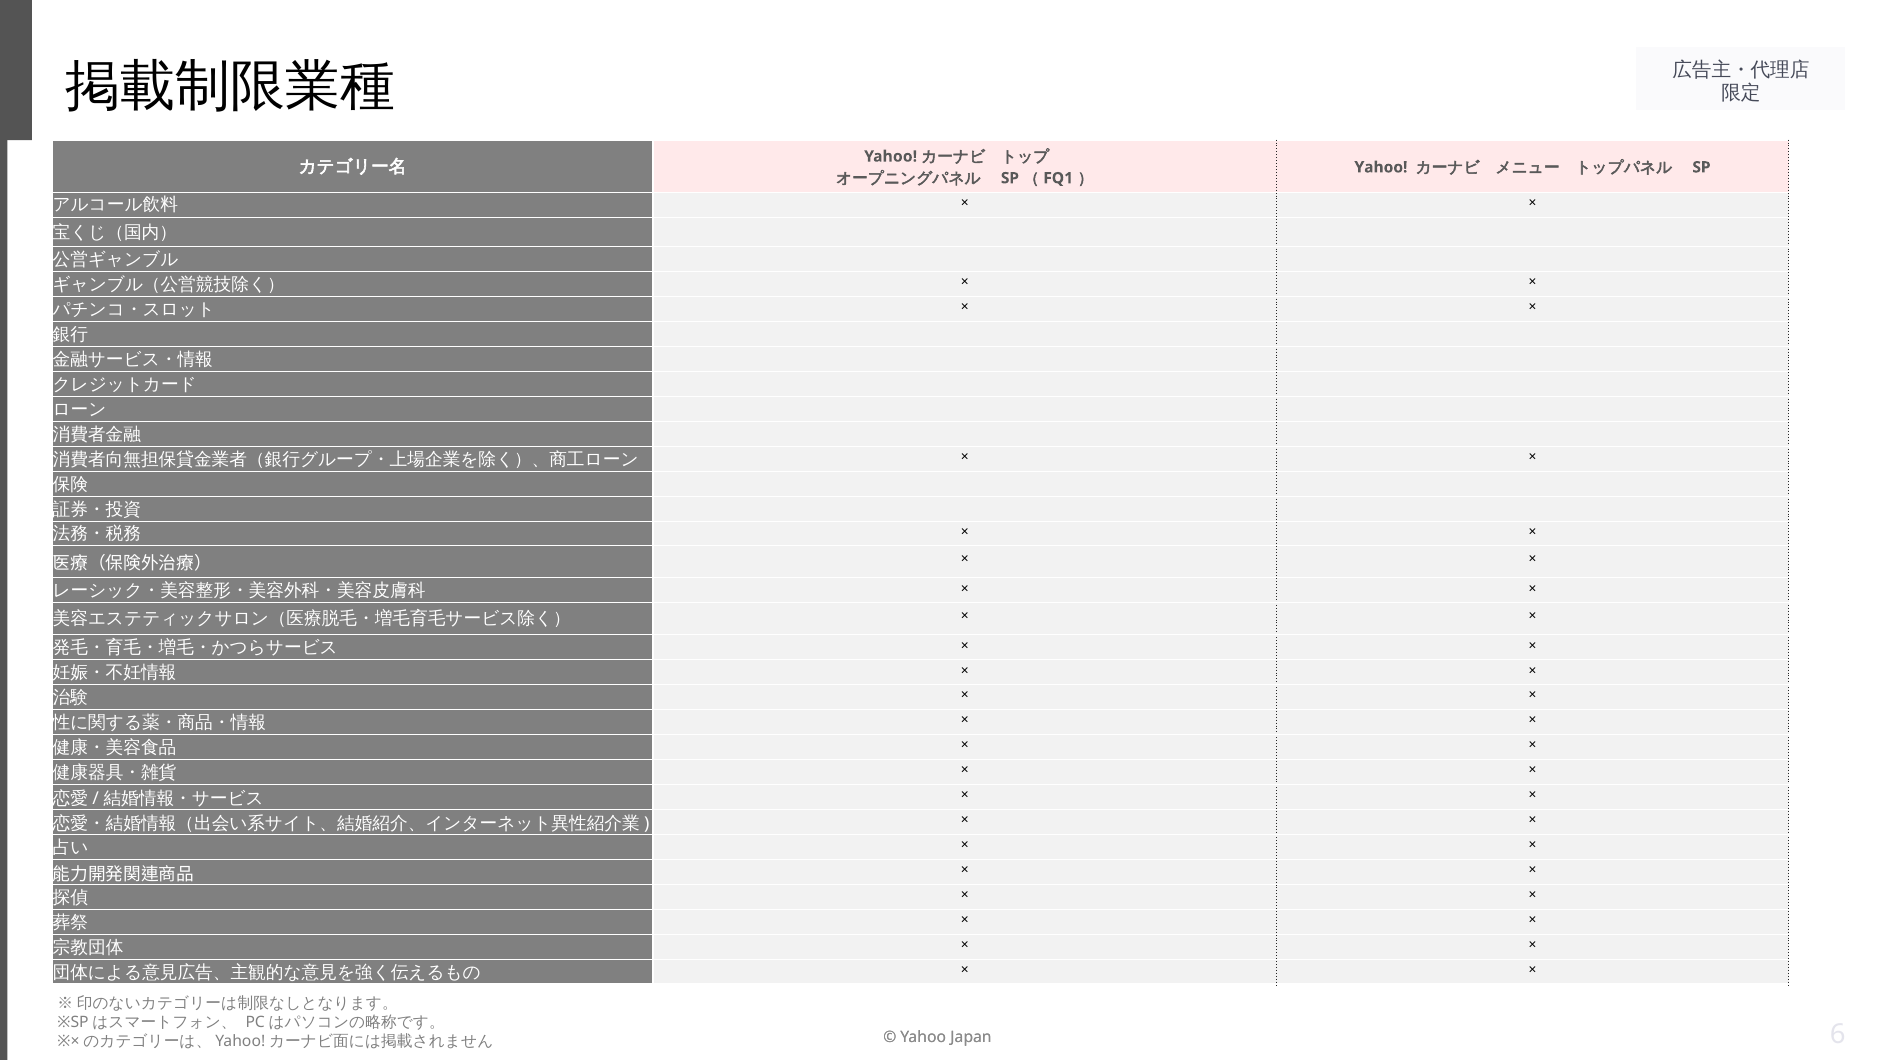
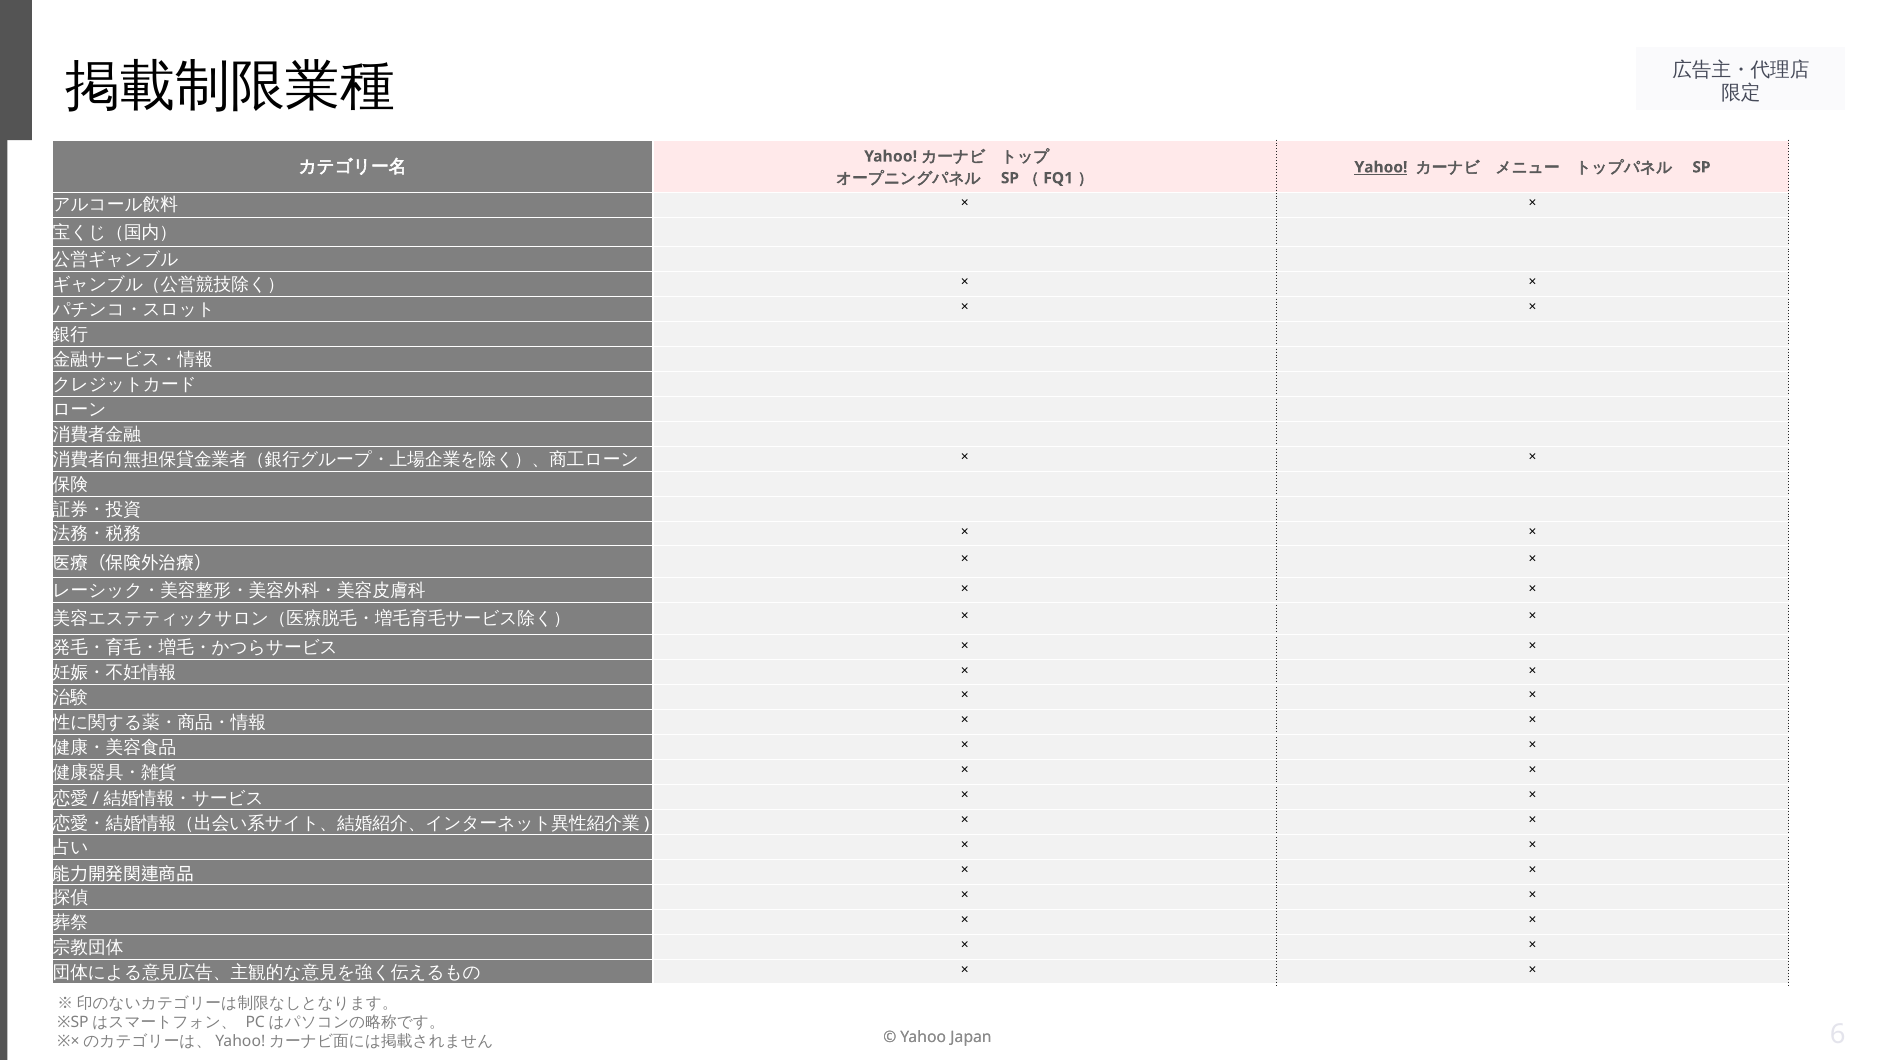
Yahoo underline: none -> present (1381, 167)
